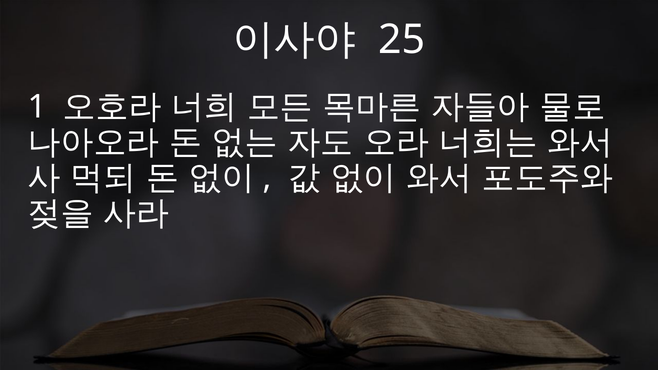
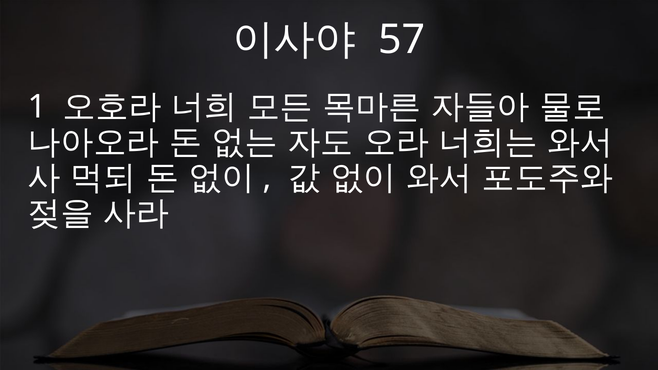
25: 25 -> 57 (402, 40)
